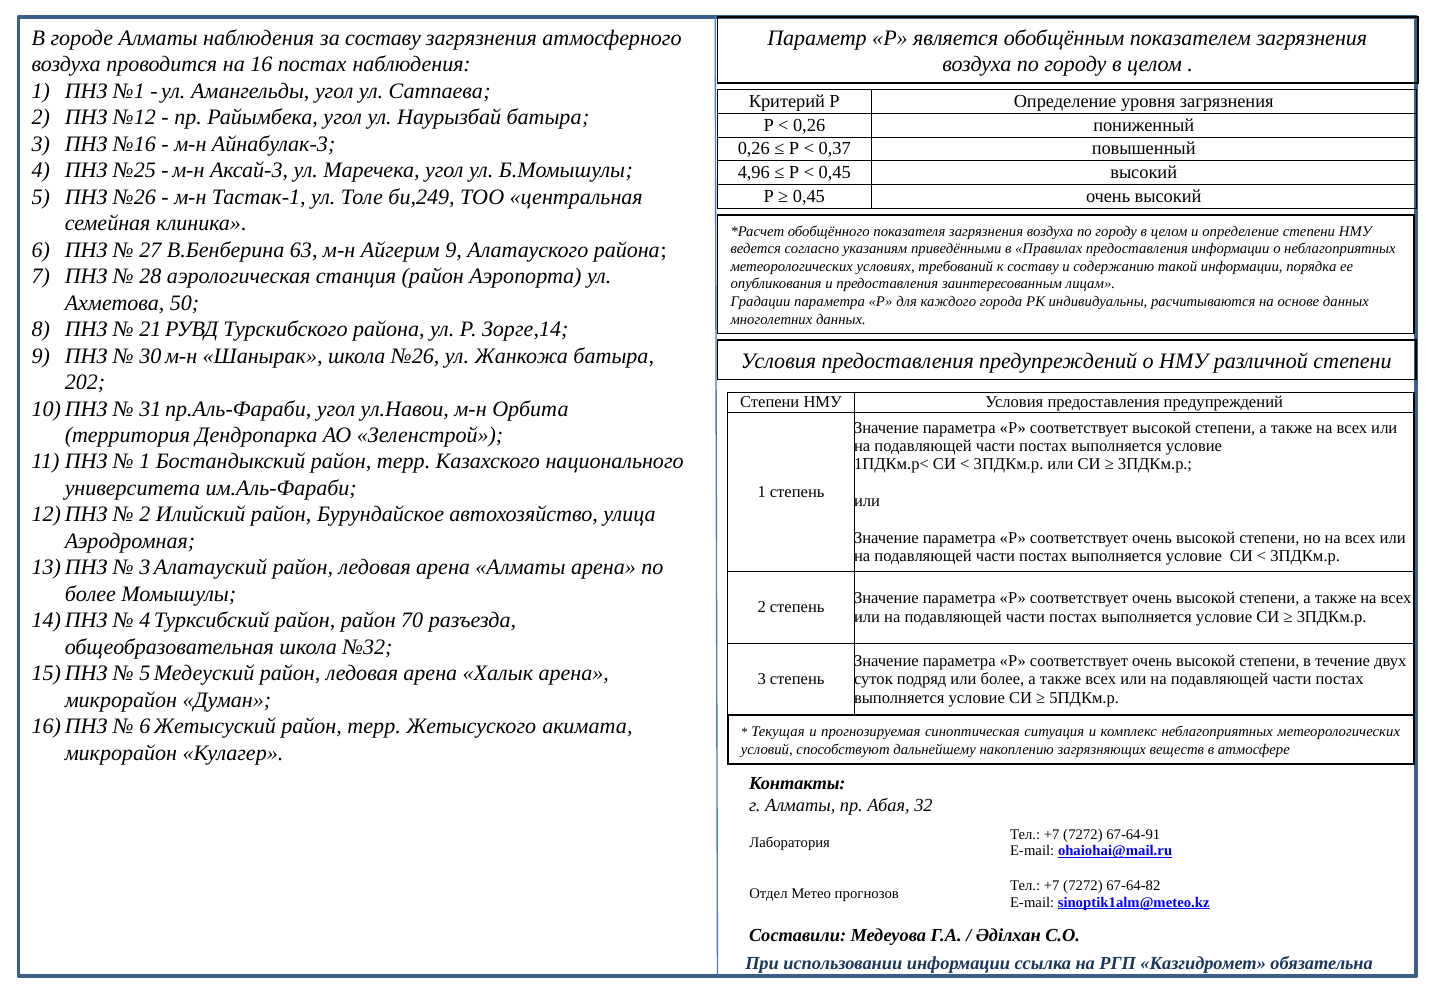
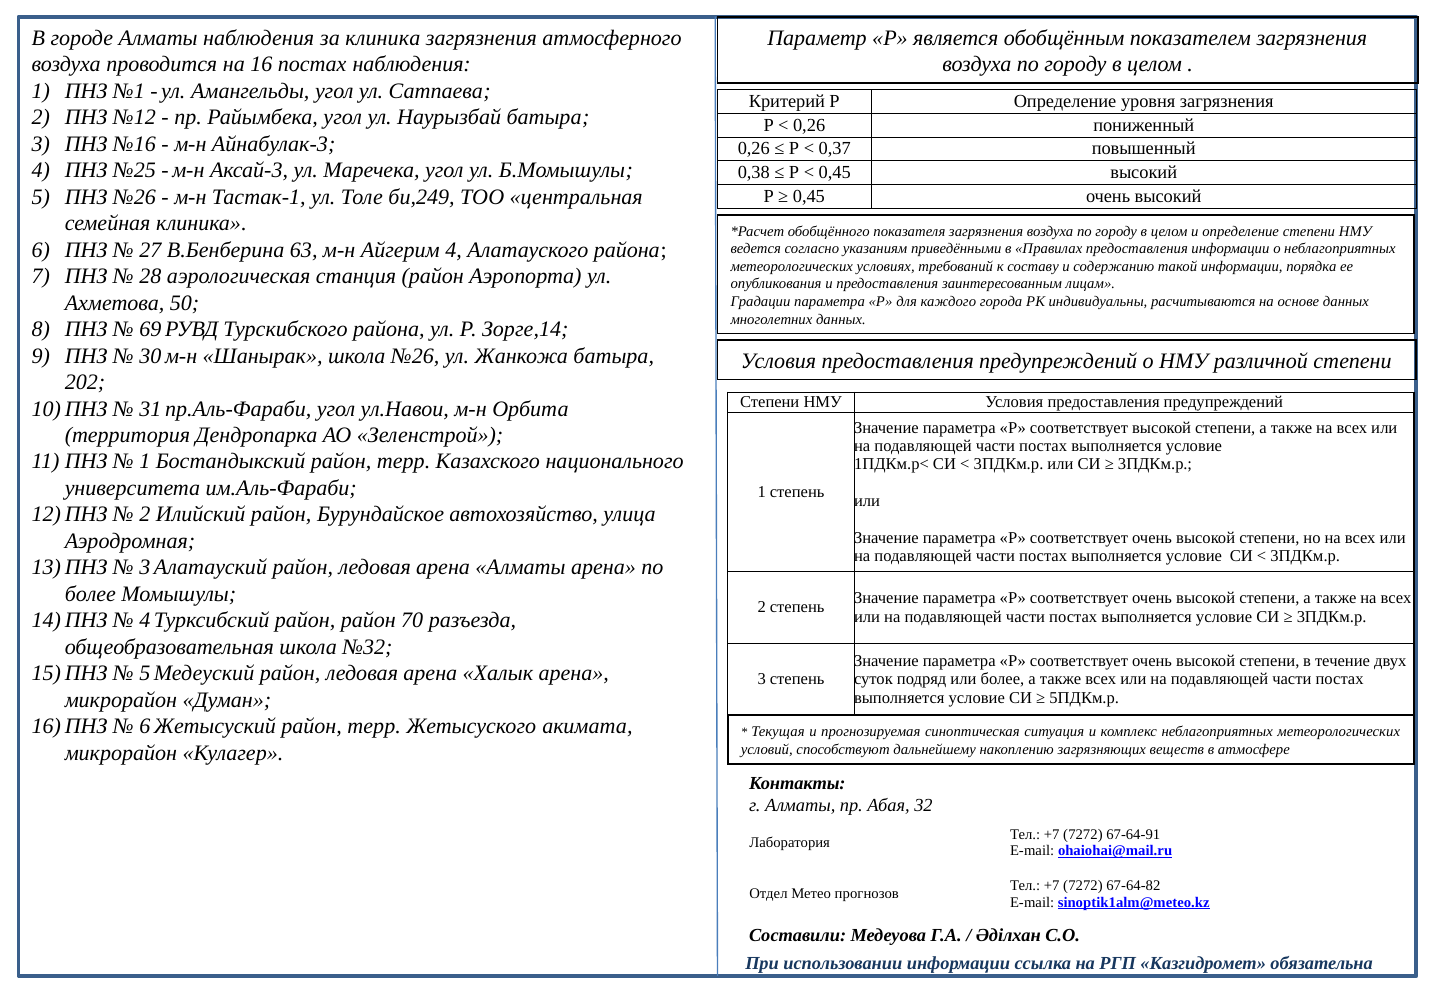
за составу: составу -> клиника (383, 38)
4,96: 4,96 -> 0,38 (754, 173)
Айгерим 9: 9 -> 4 (454, 250)
21: 21 -> 69 (150, 329)
